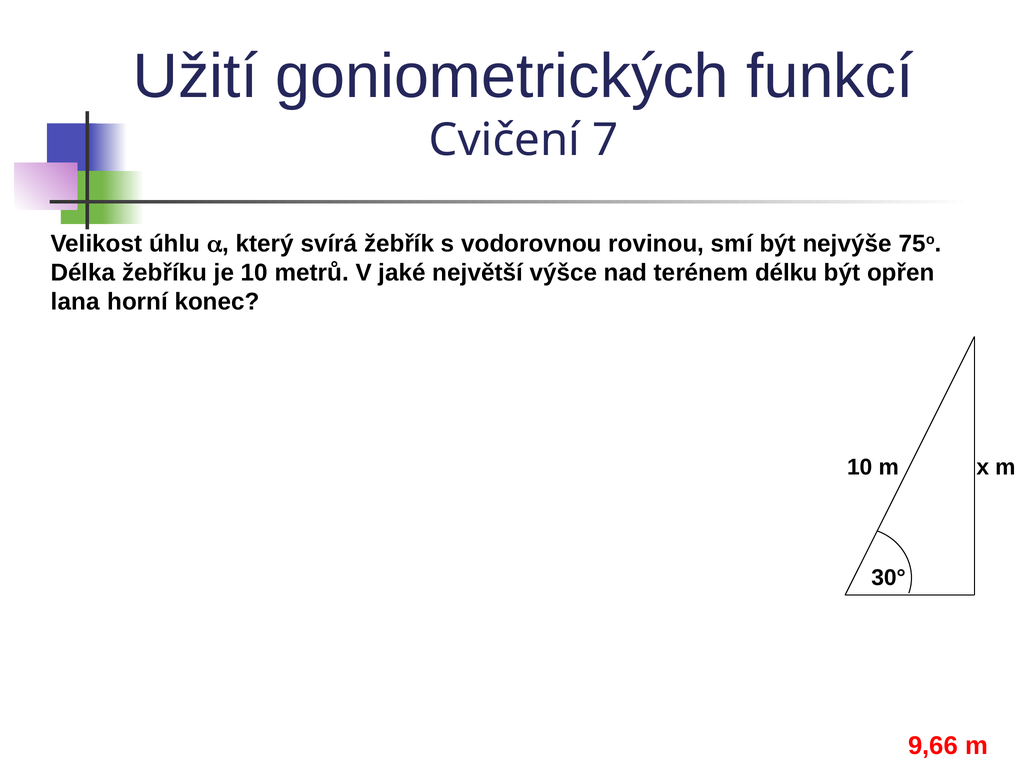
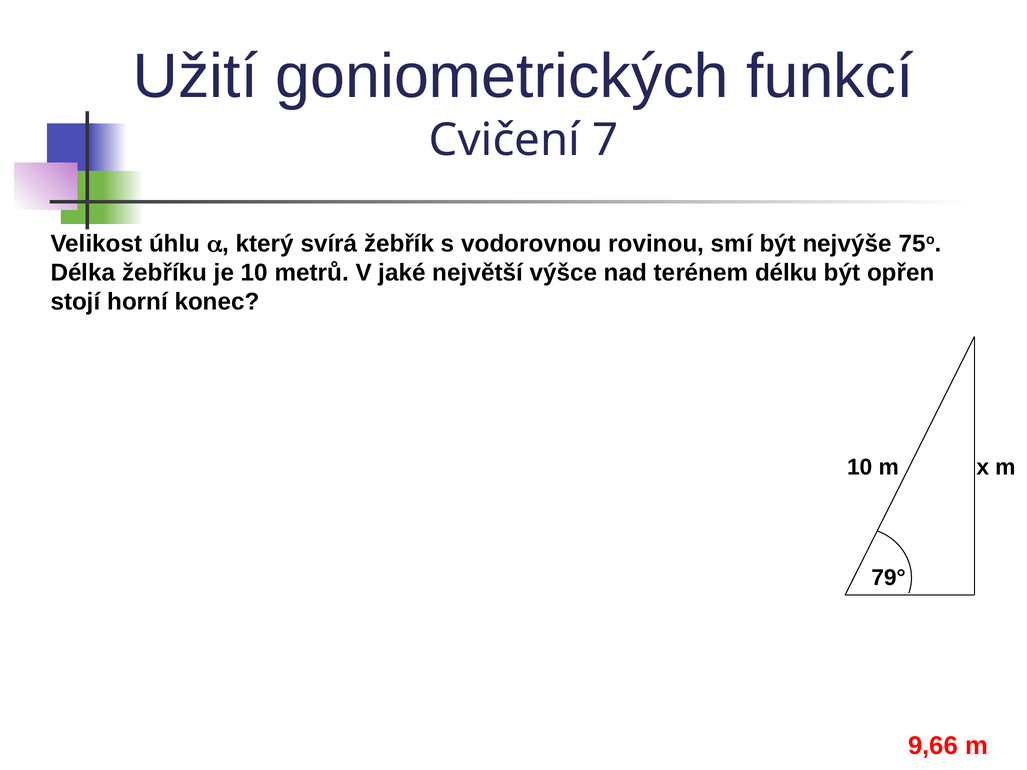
lana: lana -> stojí (75, 302)
30°: 30° -> 79° (888, 578)
